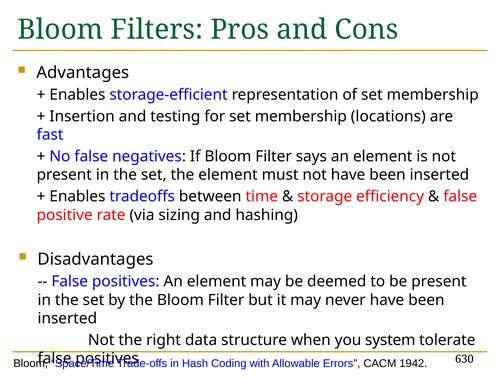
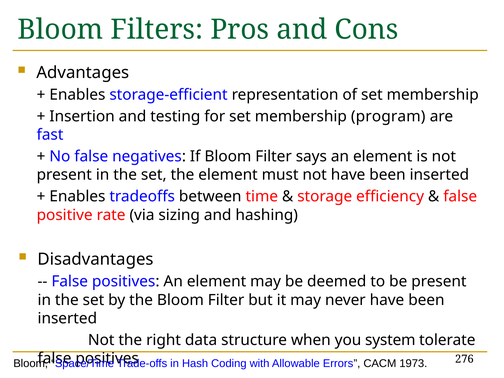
locations: locations -> program (388, 116)
630: 630 -> 276 (464, 359)
1942: 1942 -> 1973 (413, 363)
